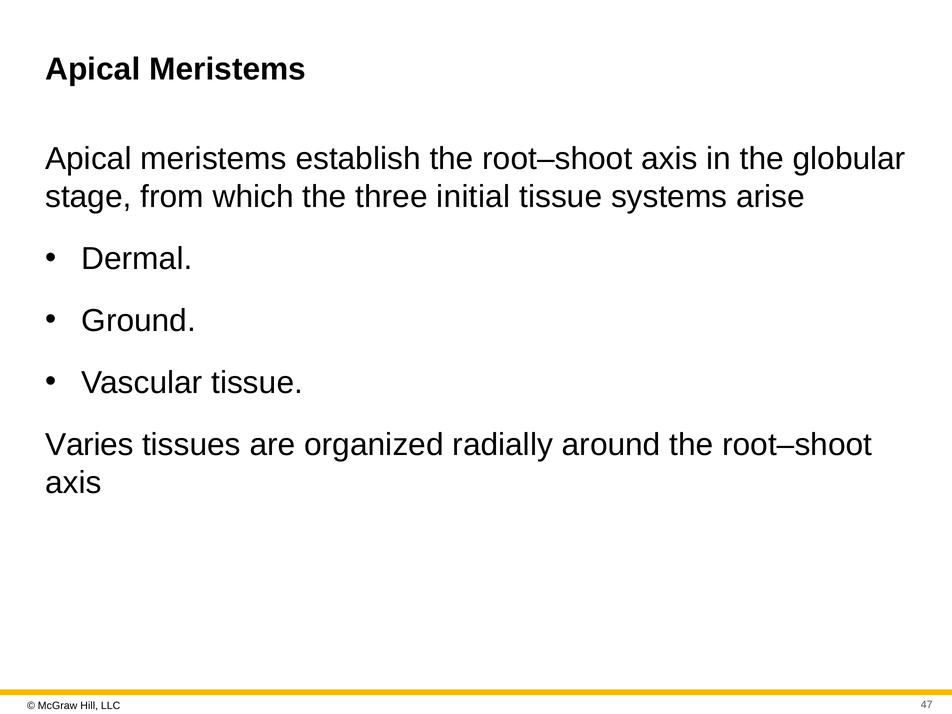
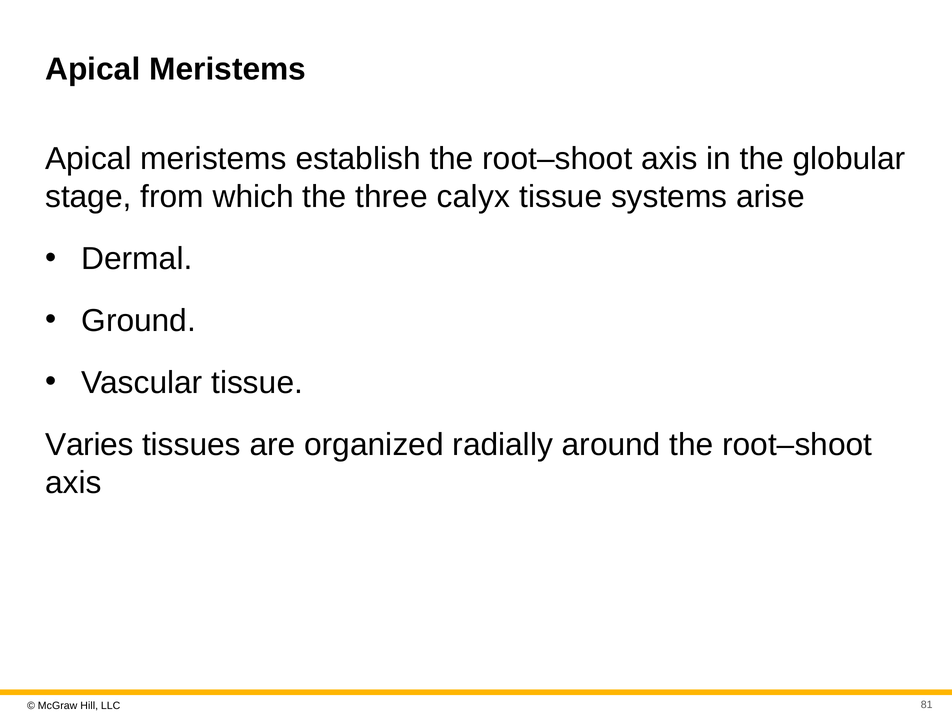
initial: initial -> calyx (473, 197)
47: 47 -> 81 (927, 705)
